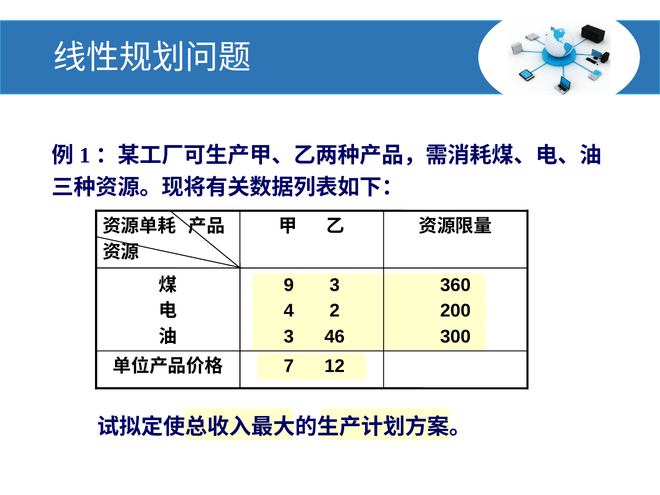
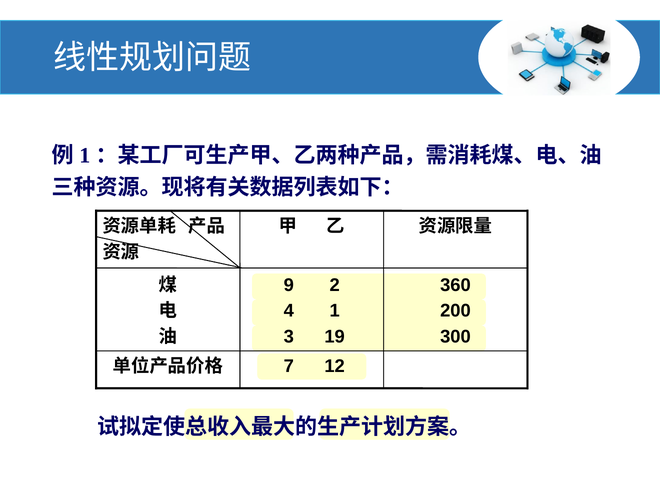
9 3: 3 -> 2 (335, 285)
2: 2 -> 1 (335, 311)
46: 46 -> 19 (335, 337)
